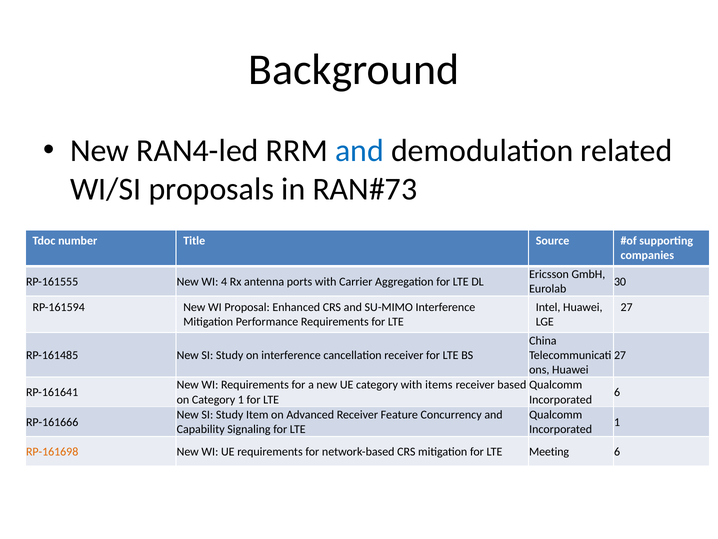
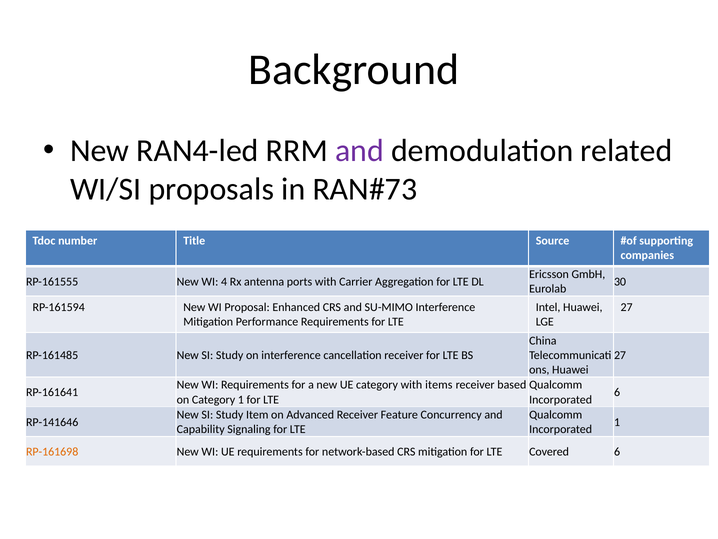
and colour: blue -> purple (359, 151)
RP-161666: RP-161666 -> RP-141646 (52, 422)
Meeting: Meeting -> Covered (549, 451)
